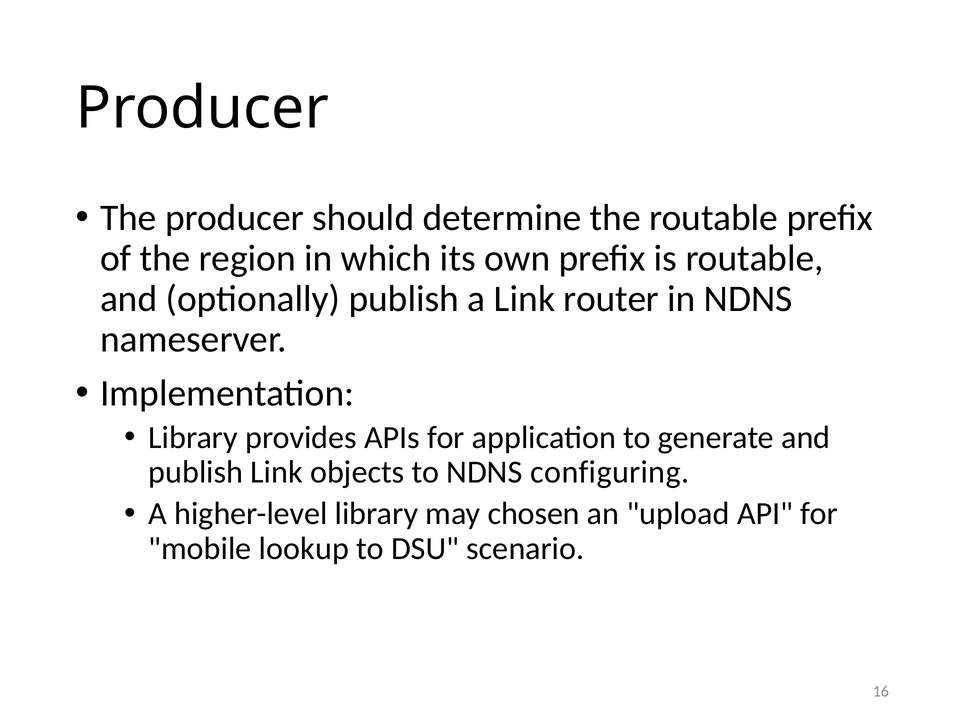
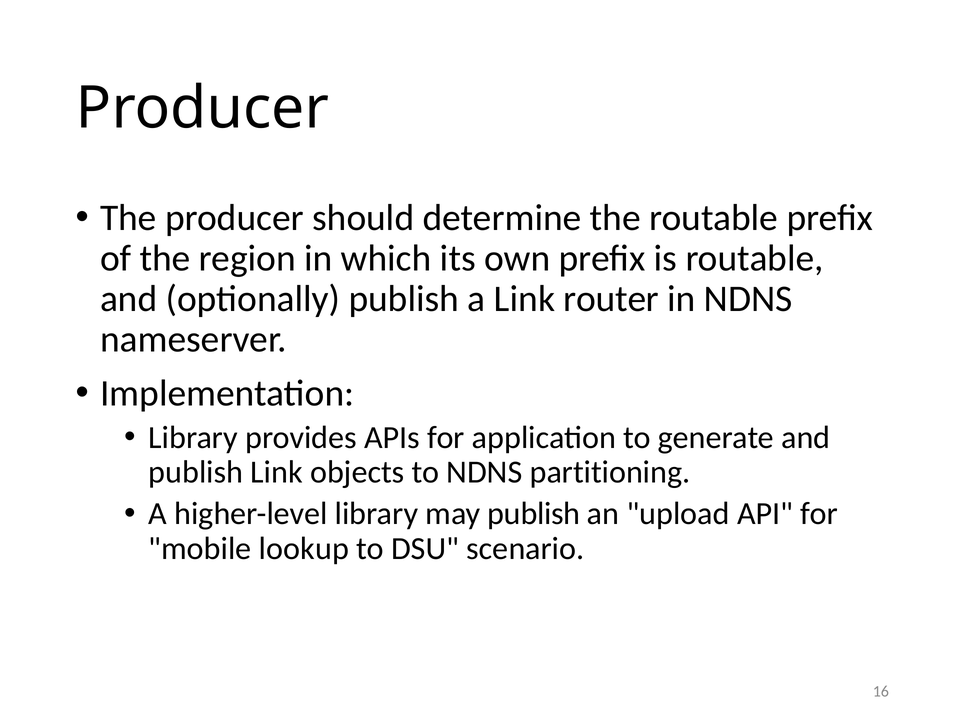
configuring: configuring -> partitioning (610, 472)
may chosen: chosen -> publish (534, 514)
